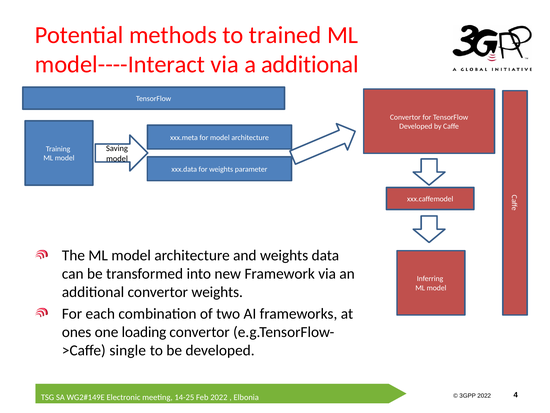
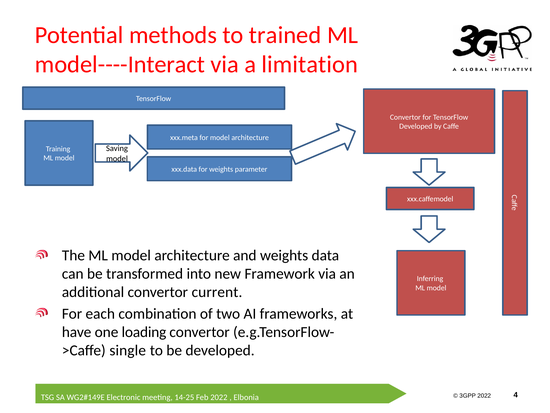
a additional: additional -> limitation (310, 64)
convertor weights: weights -> current (217, 292)
ones: ones -> have (77, 332)
